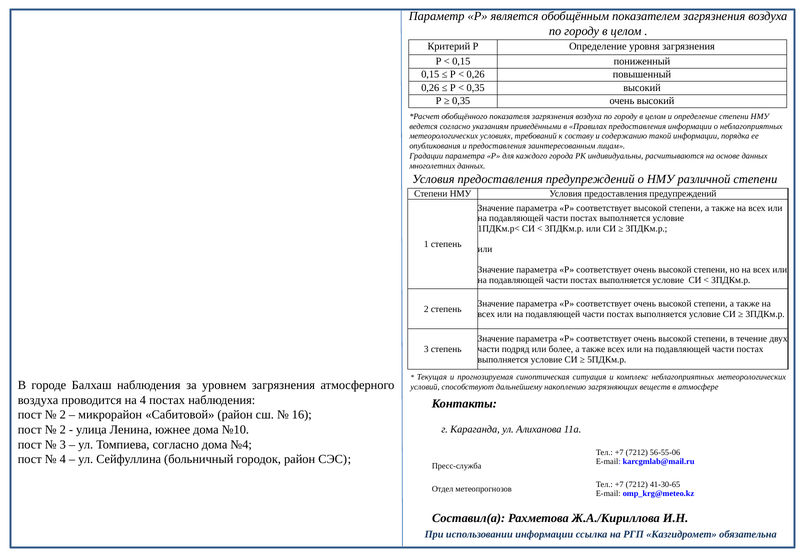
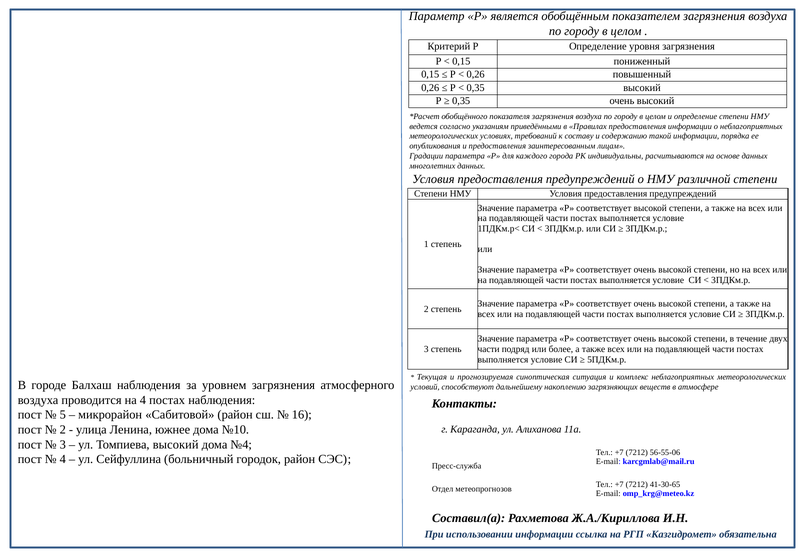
2: 2 -> 5 (63, 415)
Томпиева согласно: согласно -> высокий (176, 445)
